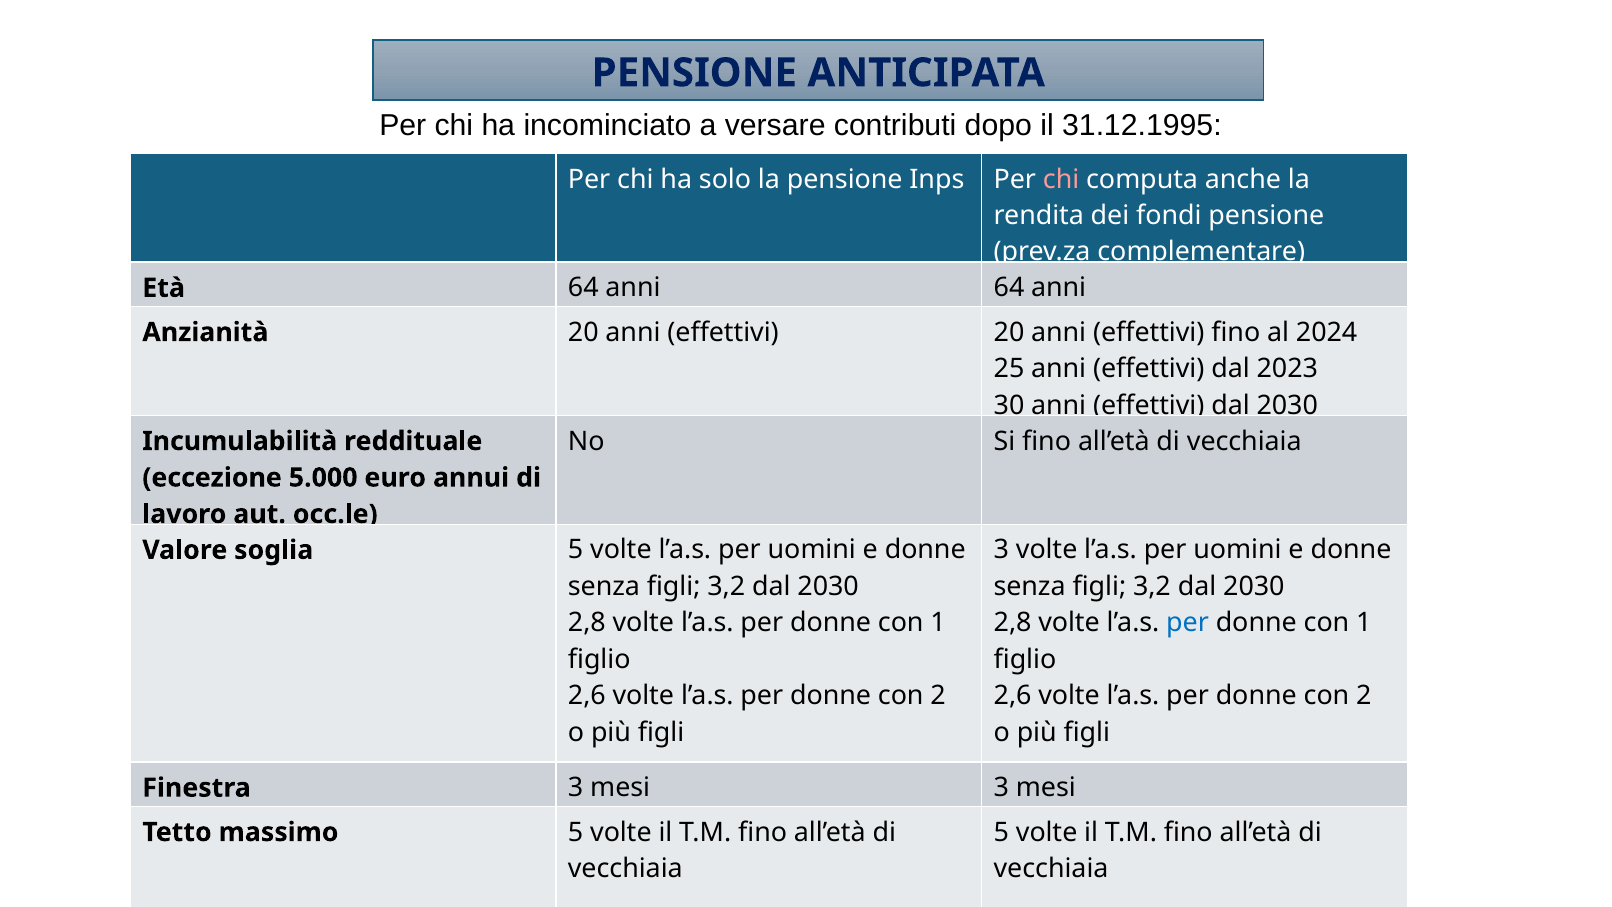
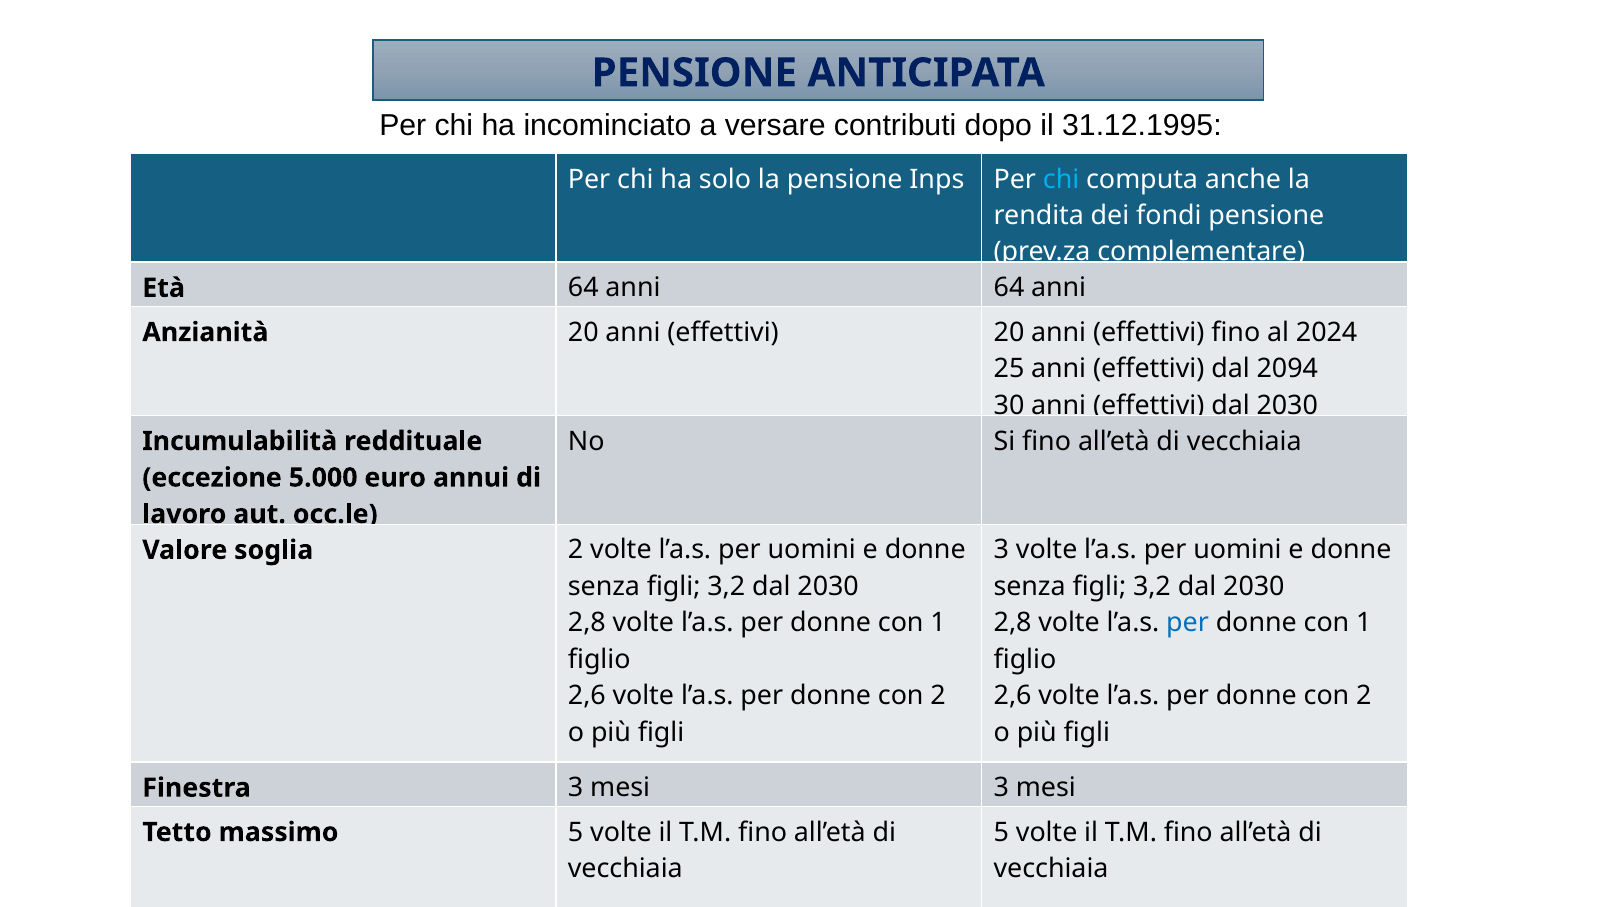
chi colour: pink -> light blue (1061, 179)
2023: 2023 -> 2094 (1287, 369)
soglia 5: 5 -> 2 (576, 550)
